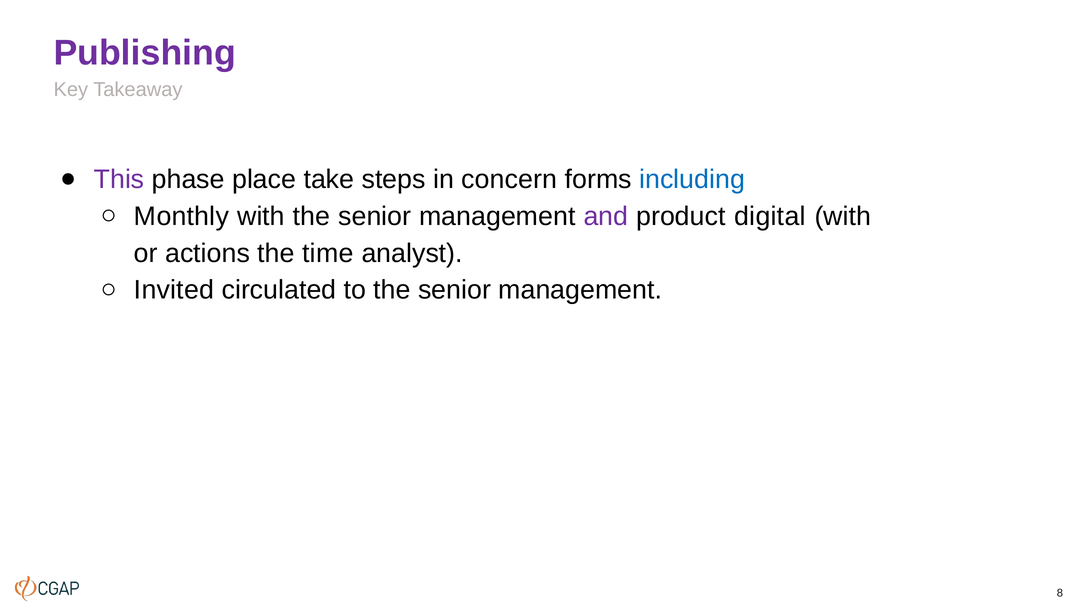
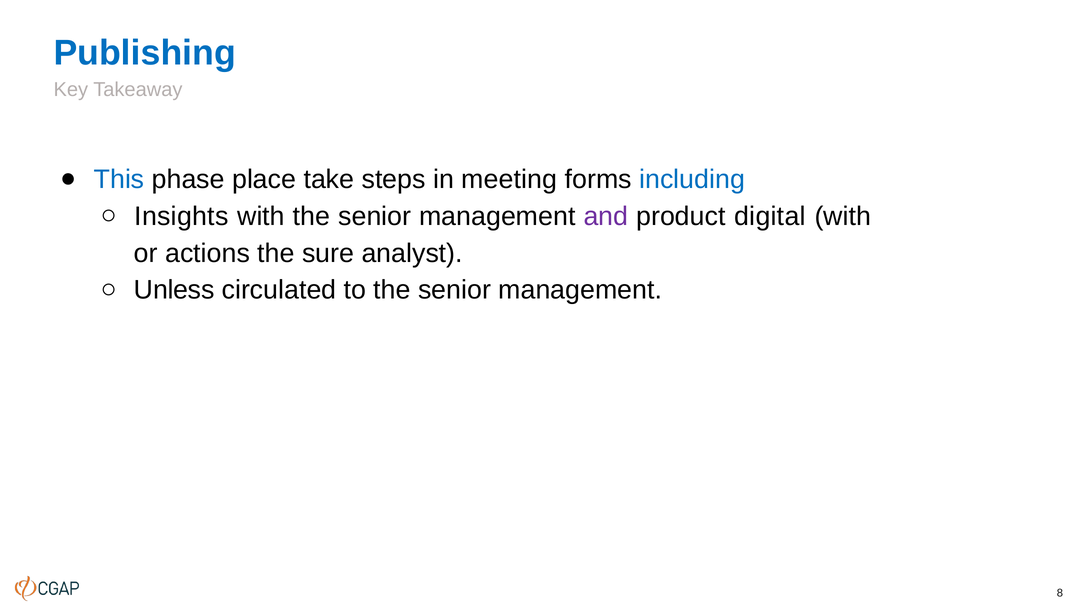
Publishing colour: purple -> blue (145, 53)
This colour: purple -> blue (119, 179)
concern: concern -> meeting (509, 179)
Monthly: Monthly -> Insights (181, 216)
time: time -> sure (328, 253)
Invited: Invited -> Unless (174, 290)
